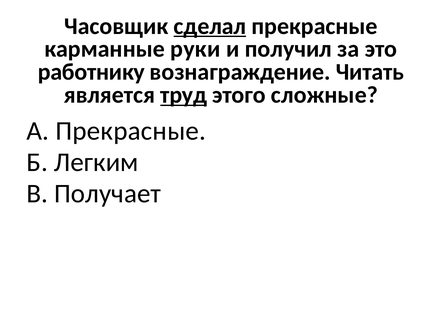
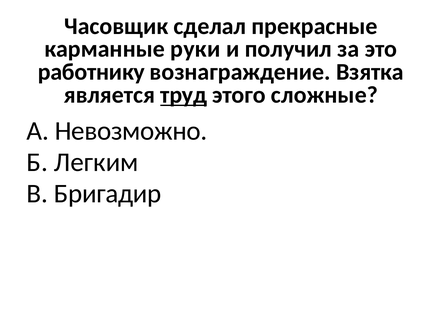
сделал underline: present -> none (210, 26)
Читать: Читать -> Взятка (370, 72)
А Прекрасные: Прекрасные -> Невозможно (131, 131)
Получает: Получает -> Бригадир (108, 194)
